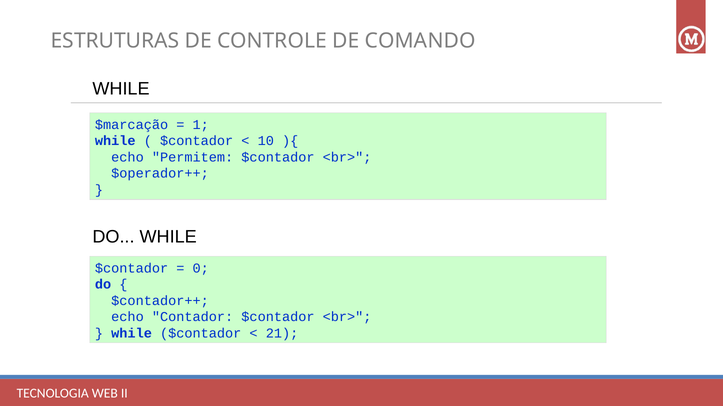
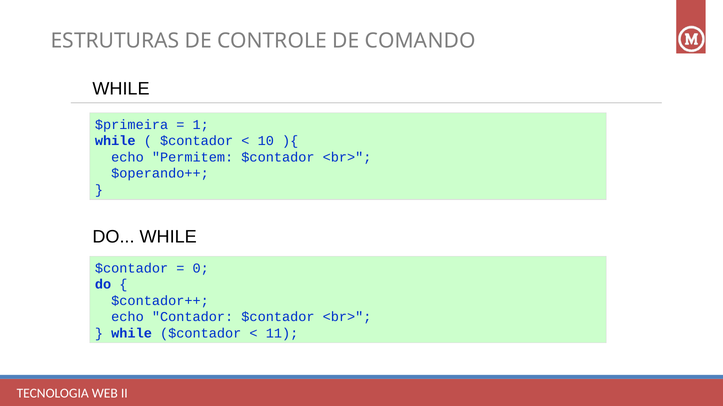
$marcação: $marcação -> $primeira (132, 125)
$operador++: $operador++ -> $operando++ (160, 174)
21: 21 -> 11 (282, 334)
